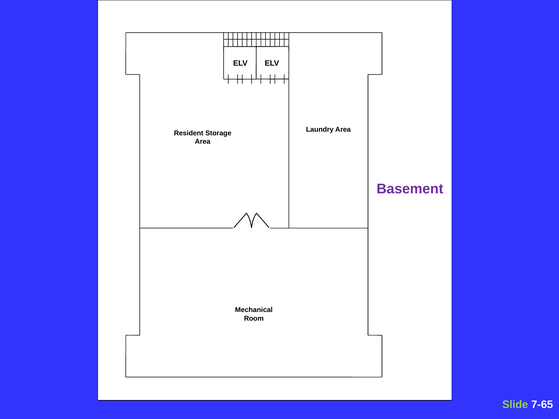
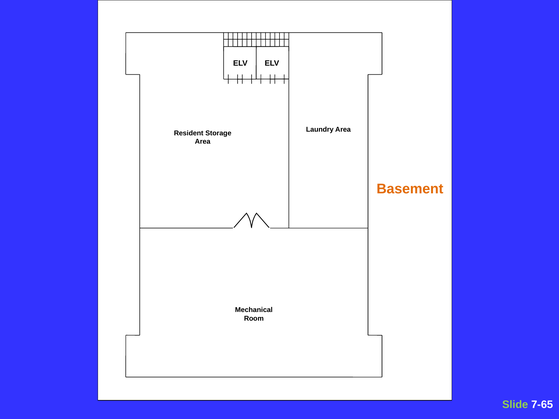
Basement colour: purple -> orange (410, 189)
